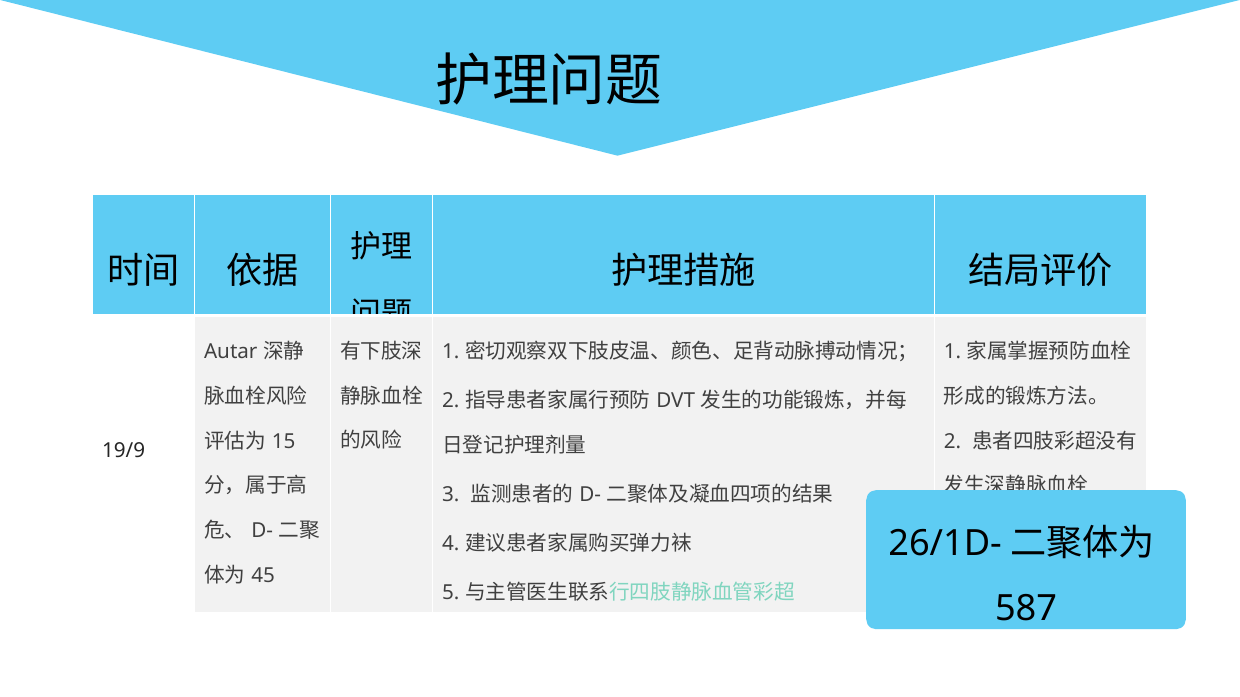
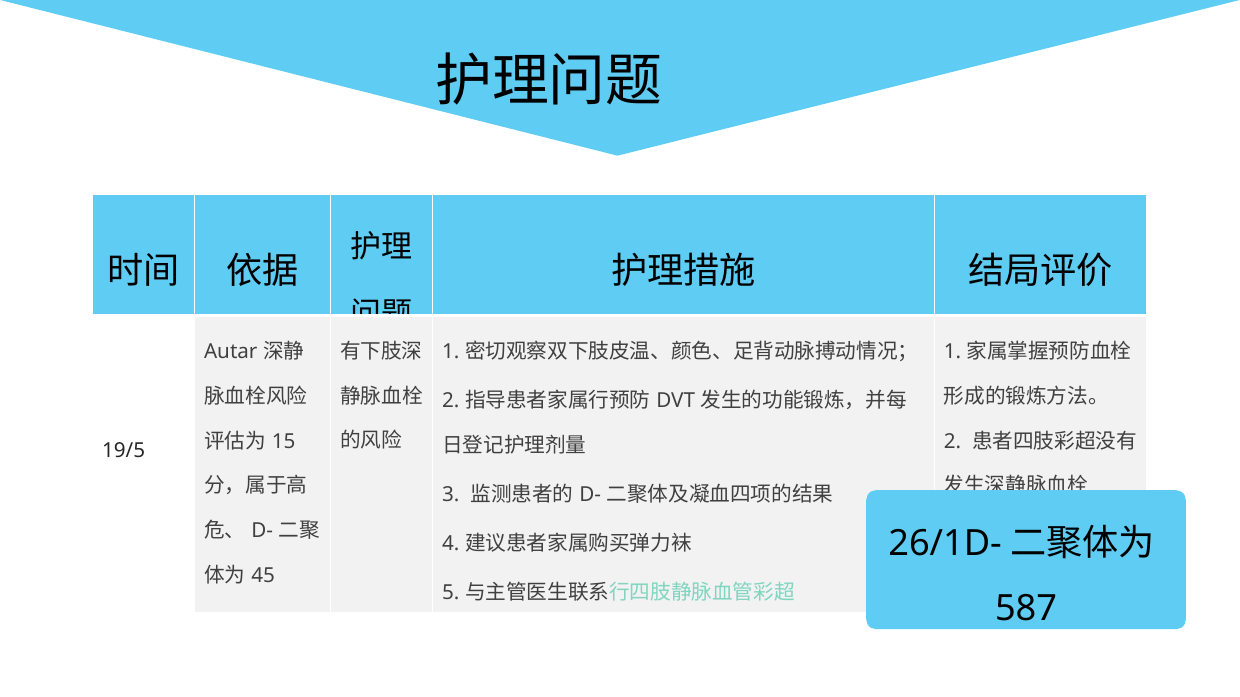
19/9: 19/9 -> 19/5 (124, 451)
